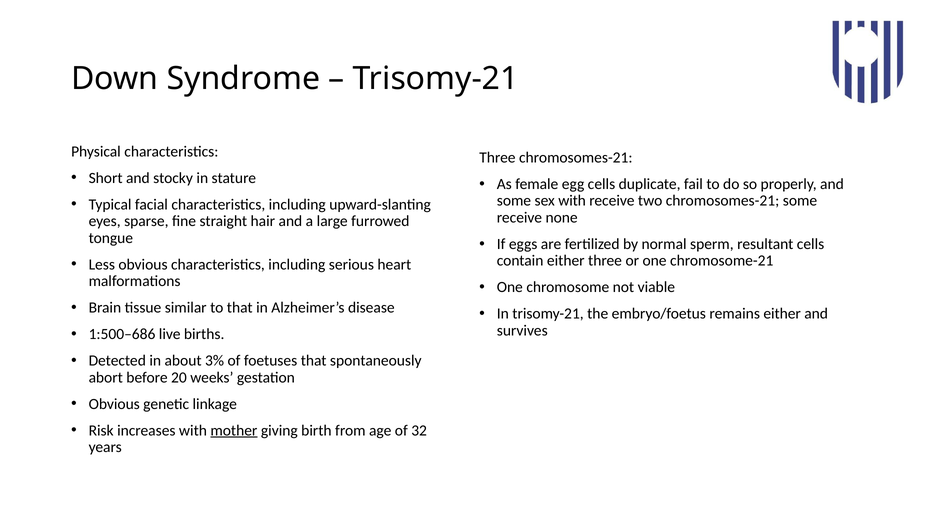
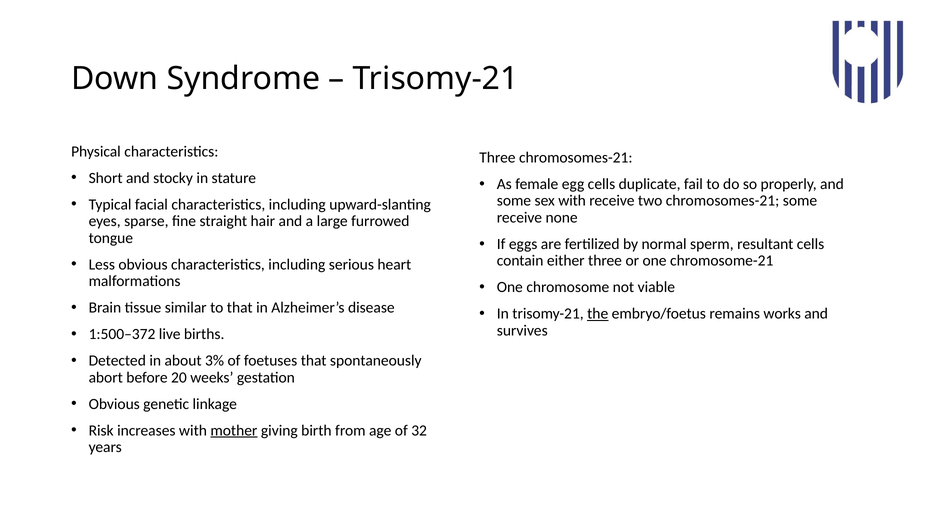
the underline: none -> present (598, 314)
remains either: either -> works (782, 314)
1:500–686: 1:500–686 -> 1:500–372 (122, 334)
